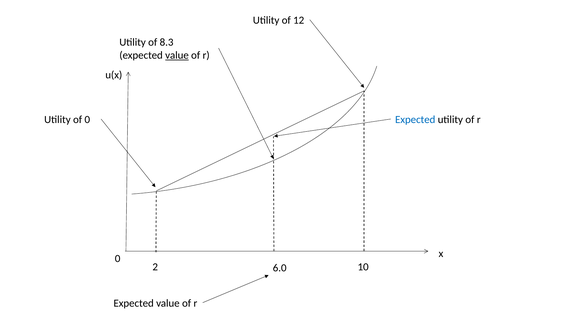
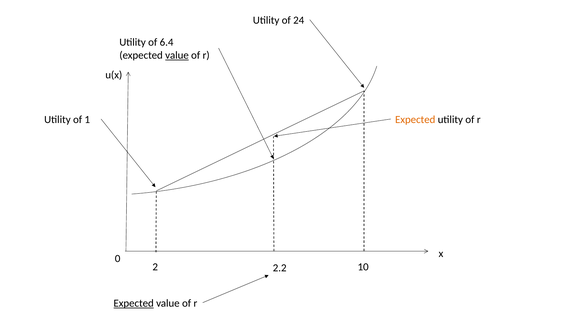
12: 12 -> 24 (299, 20)
8.3: 8.3 -> 6.4 (167, 42)
of 0: 0 -> 1 (87, 120)
Expected colour: blue -> orange (415, 120)
6.0: 6.0 -> 2.2 (280, 268)
Expected underline: none -> present (134, 304)
